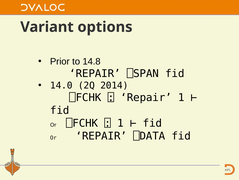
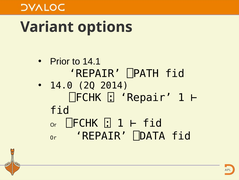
14.8: 14.8 -> 14.1 (92, 61)
⎕SPAN: ⎕SPAN -> ⎕PATH (143, 73)
